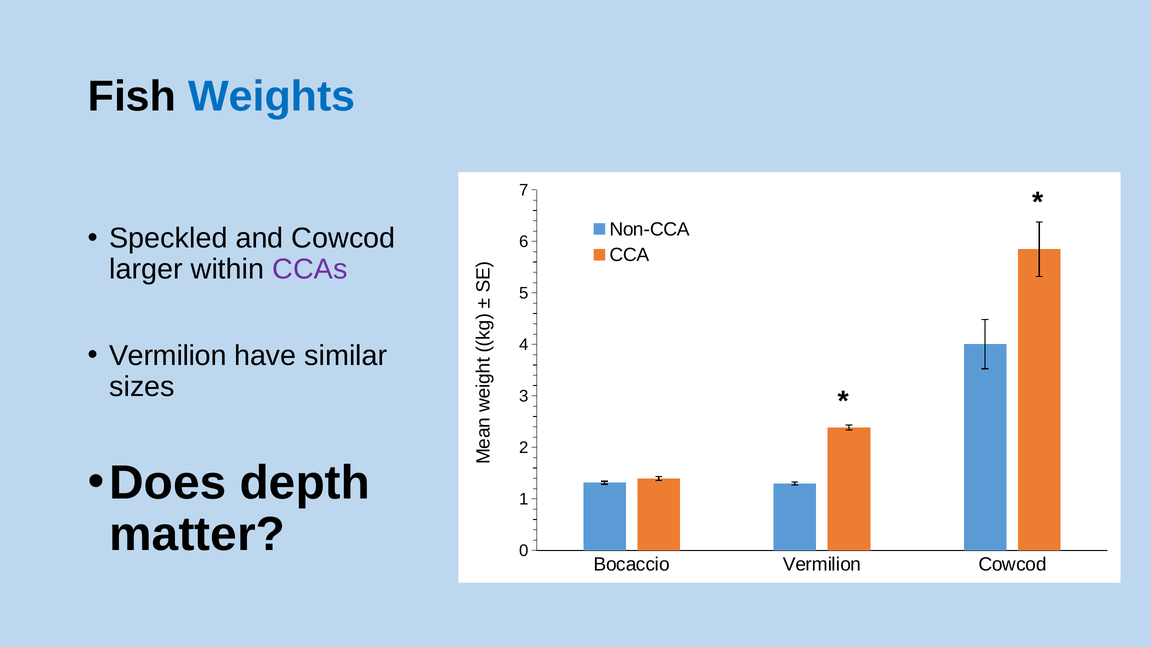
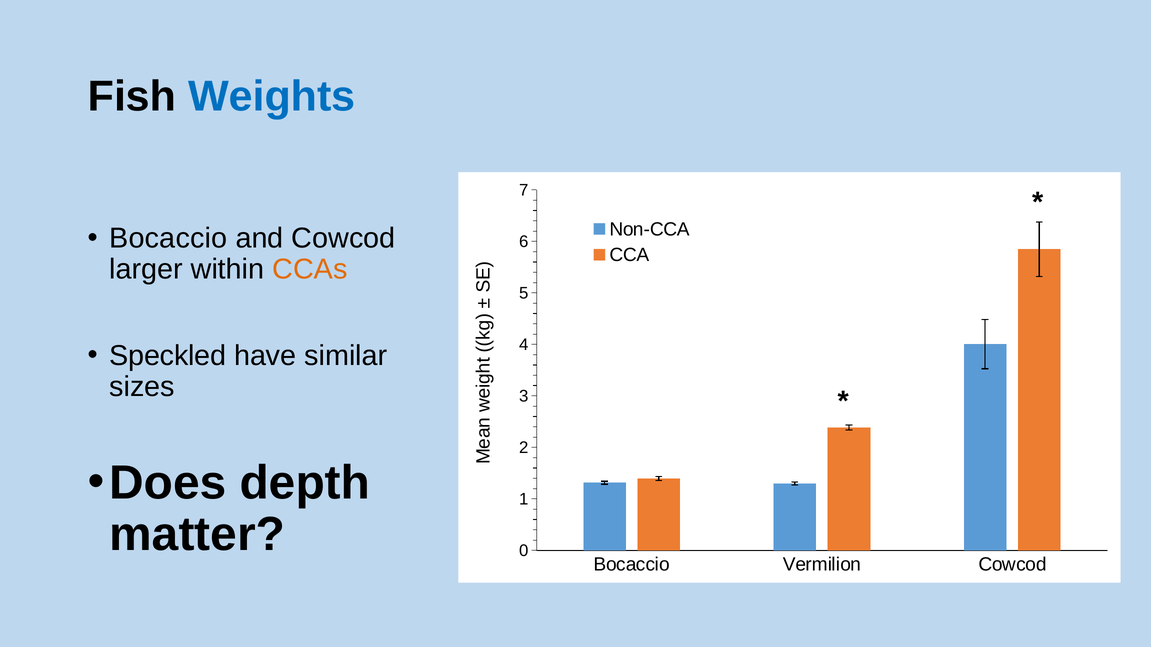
Speckled: Speckled -> Bocaccio (168, 239)
CCAs colour: purple -> orange (310, 270)
Vermilion: Vermilion -> Speckled (168, 356)
